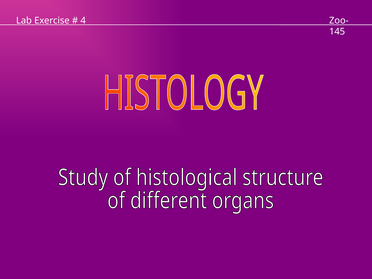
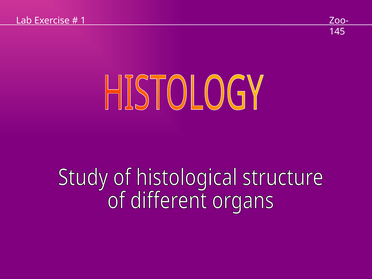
4: 4 -> 1 (83, 20)
